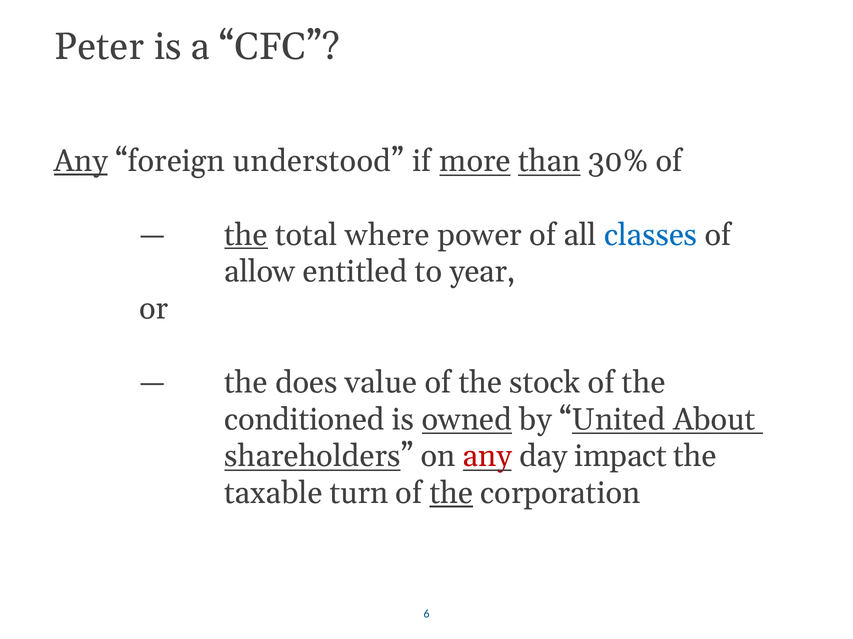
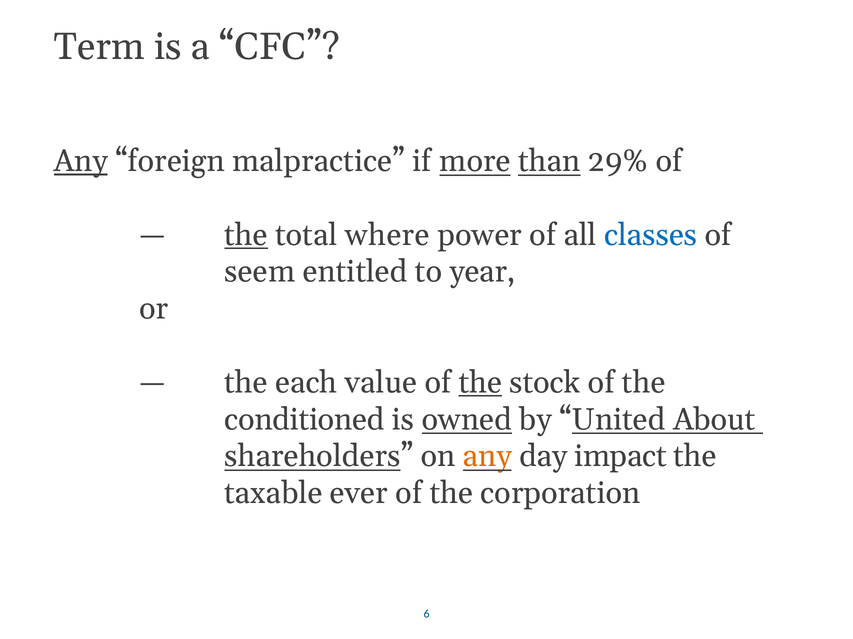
Peter: Peter -> Term (99, 47)
understood: understood -> malpractice (318, 161)
30%: 30% -> 29% (618, 161)
allow: allow -> seem (260, 272)
does: does -> each (306, 383)
the underline: none -> present (480, 383)
any colour: red -> orange (487, 457)
turn: turn -> ever (359, 494)
the underline: present -> none (451, 494)
